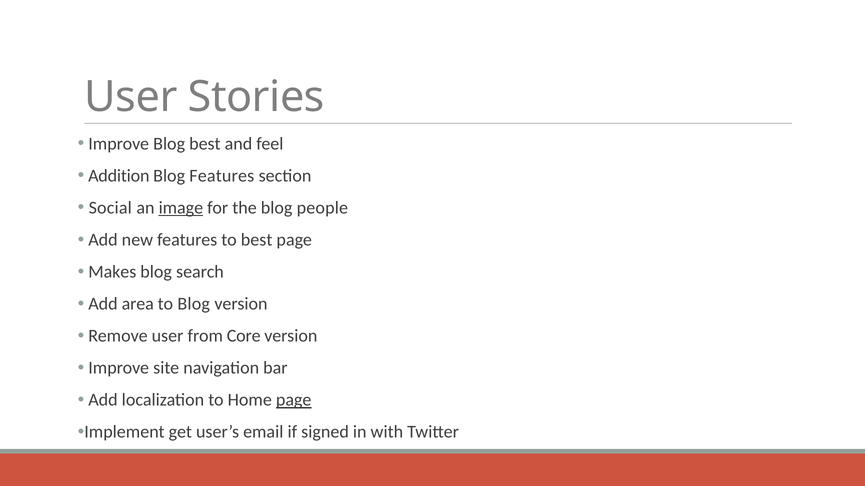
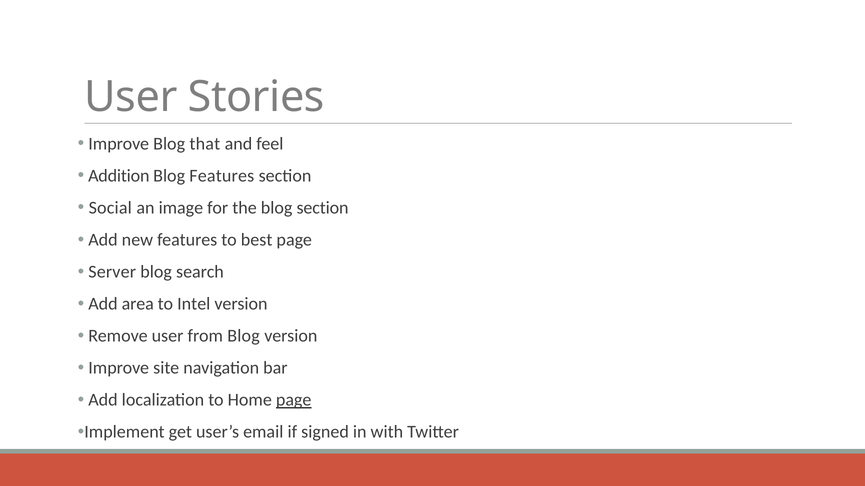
Blog best: best -> that (205, 144)
image underline: present -> none (181, 208)
blog people: people -> section (323, 208)
Makes: Makes -> Server (112, 272)
to Blog: Blog -> Intel (194, 304)
from Core: Core -> Blog (244, 336)
